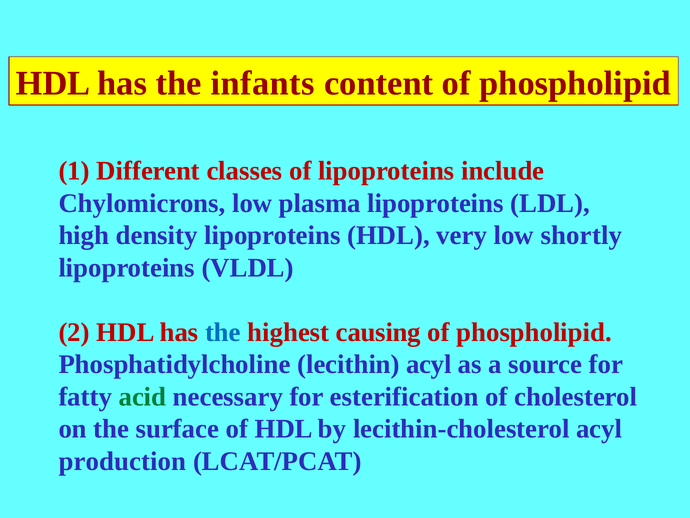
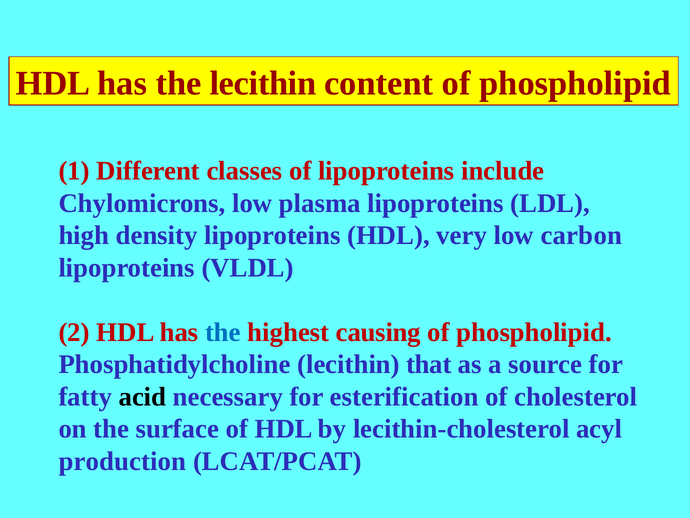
the infants: infants -> lecithin (263, 83)
shortly: shortly -> carbon (581, 235)
lecithin acyl: acyl -> that (429, 364)
acid colour: green -> black (143, 396)
